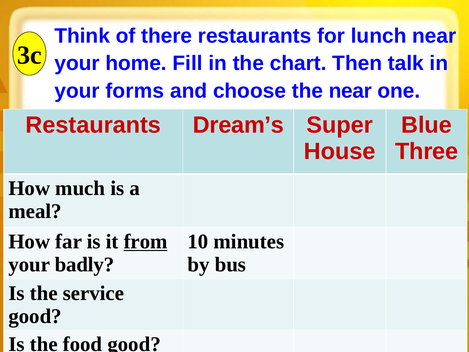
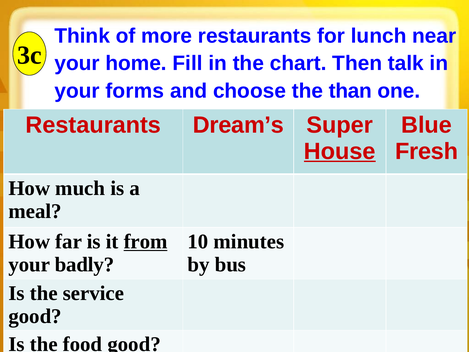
there: there -> more (167, 36)
the near: near -> than (350, 91)
House underline: none -> present (340, 151)
Three: Three -> Fresh (427, 151)
